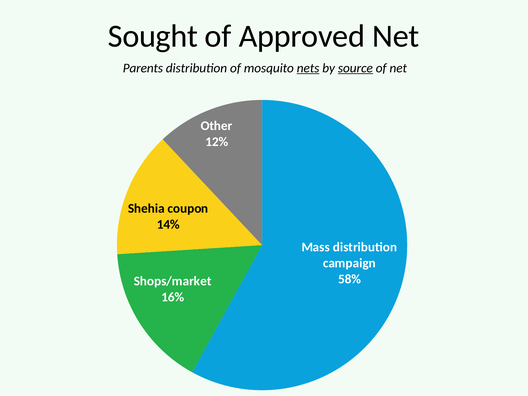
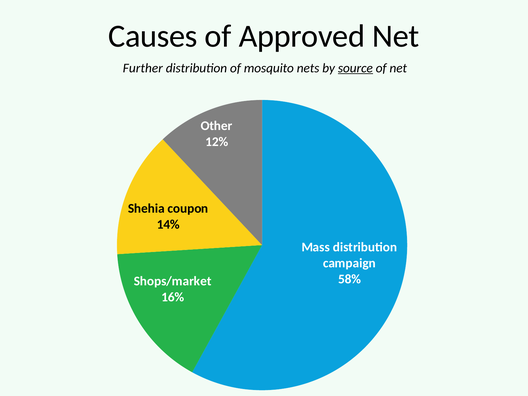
Sought: Sought -> Causes (153, 36)
Parents: Parents -> Further (143, 68)
nets underline: present -> none (308, 68)
